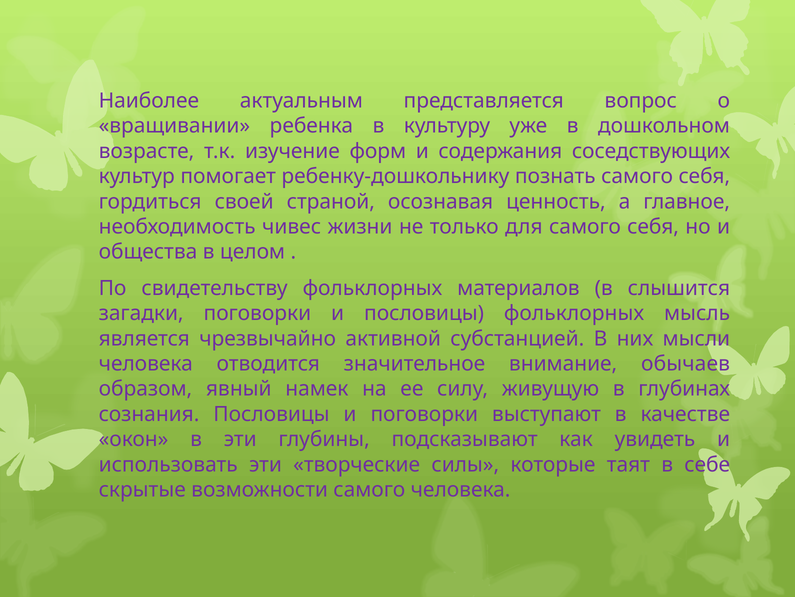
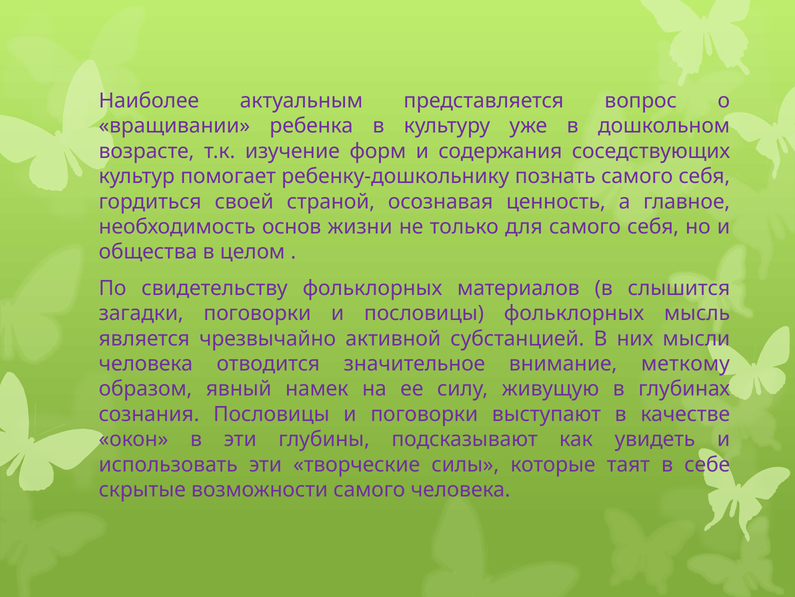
чивес: чивес -> основ (292, 227)
обычаев: обычаев -> меткому (685, 363)
